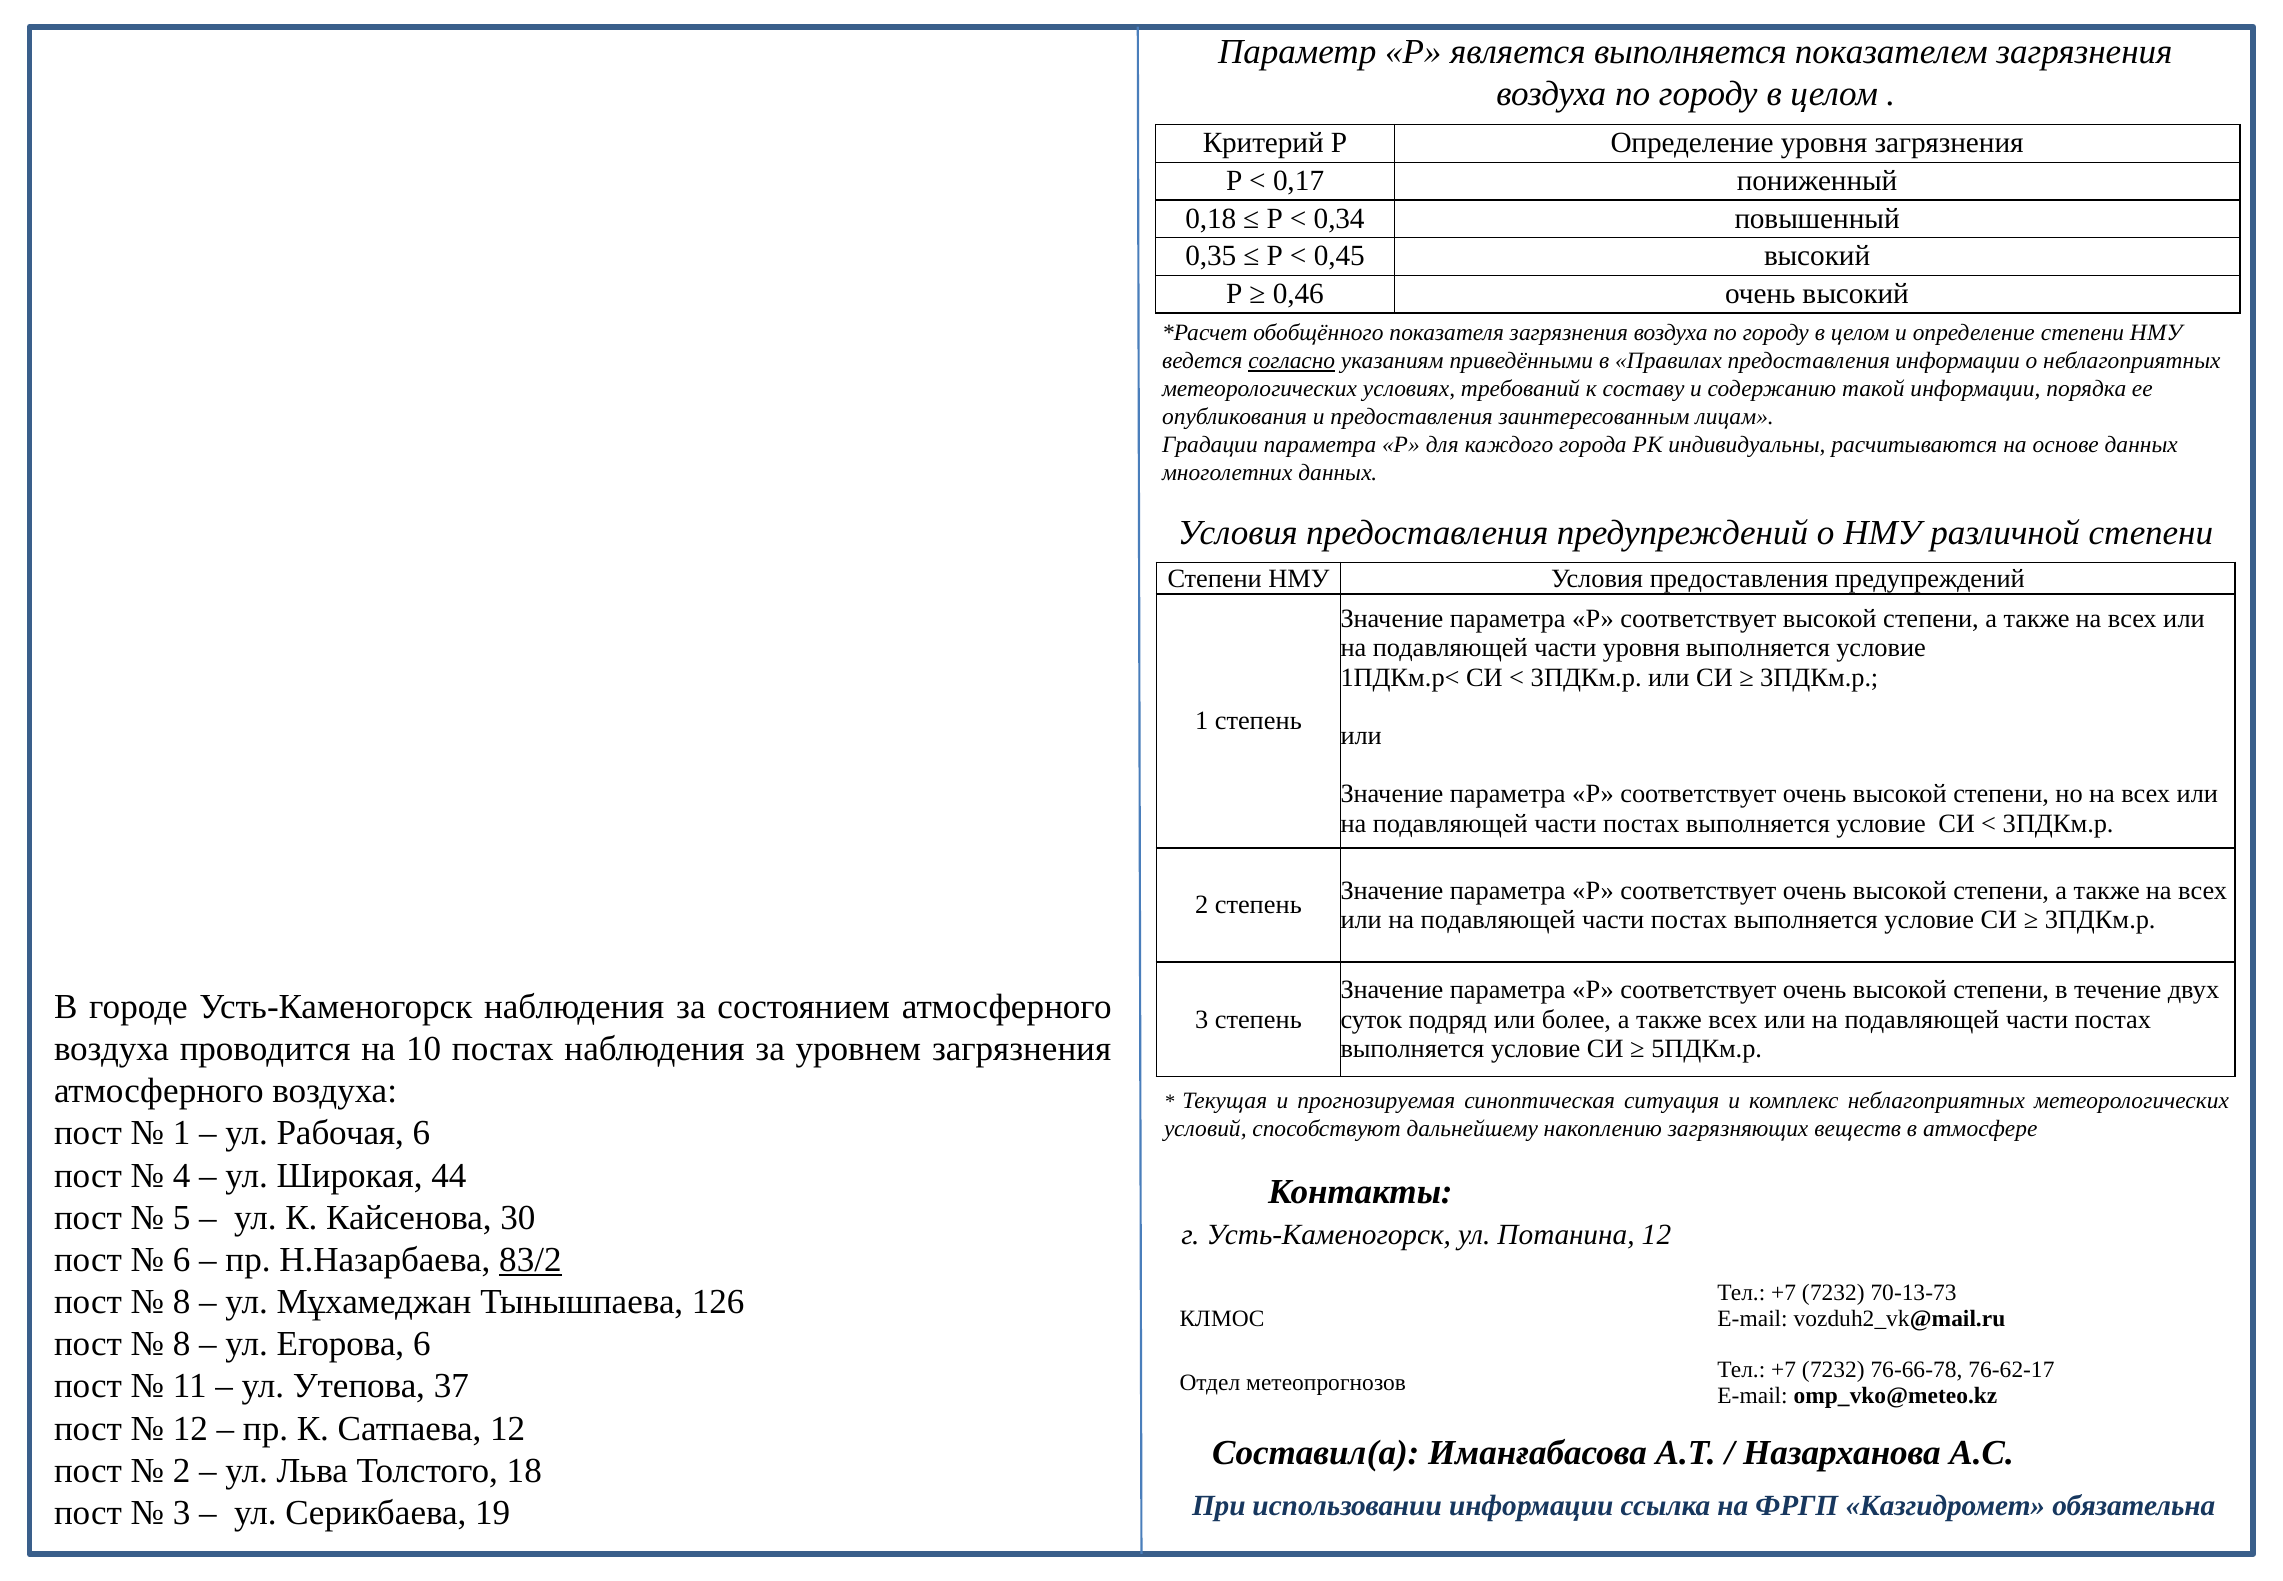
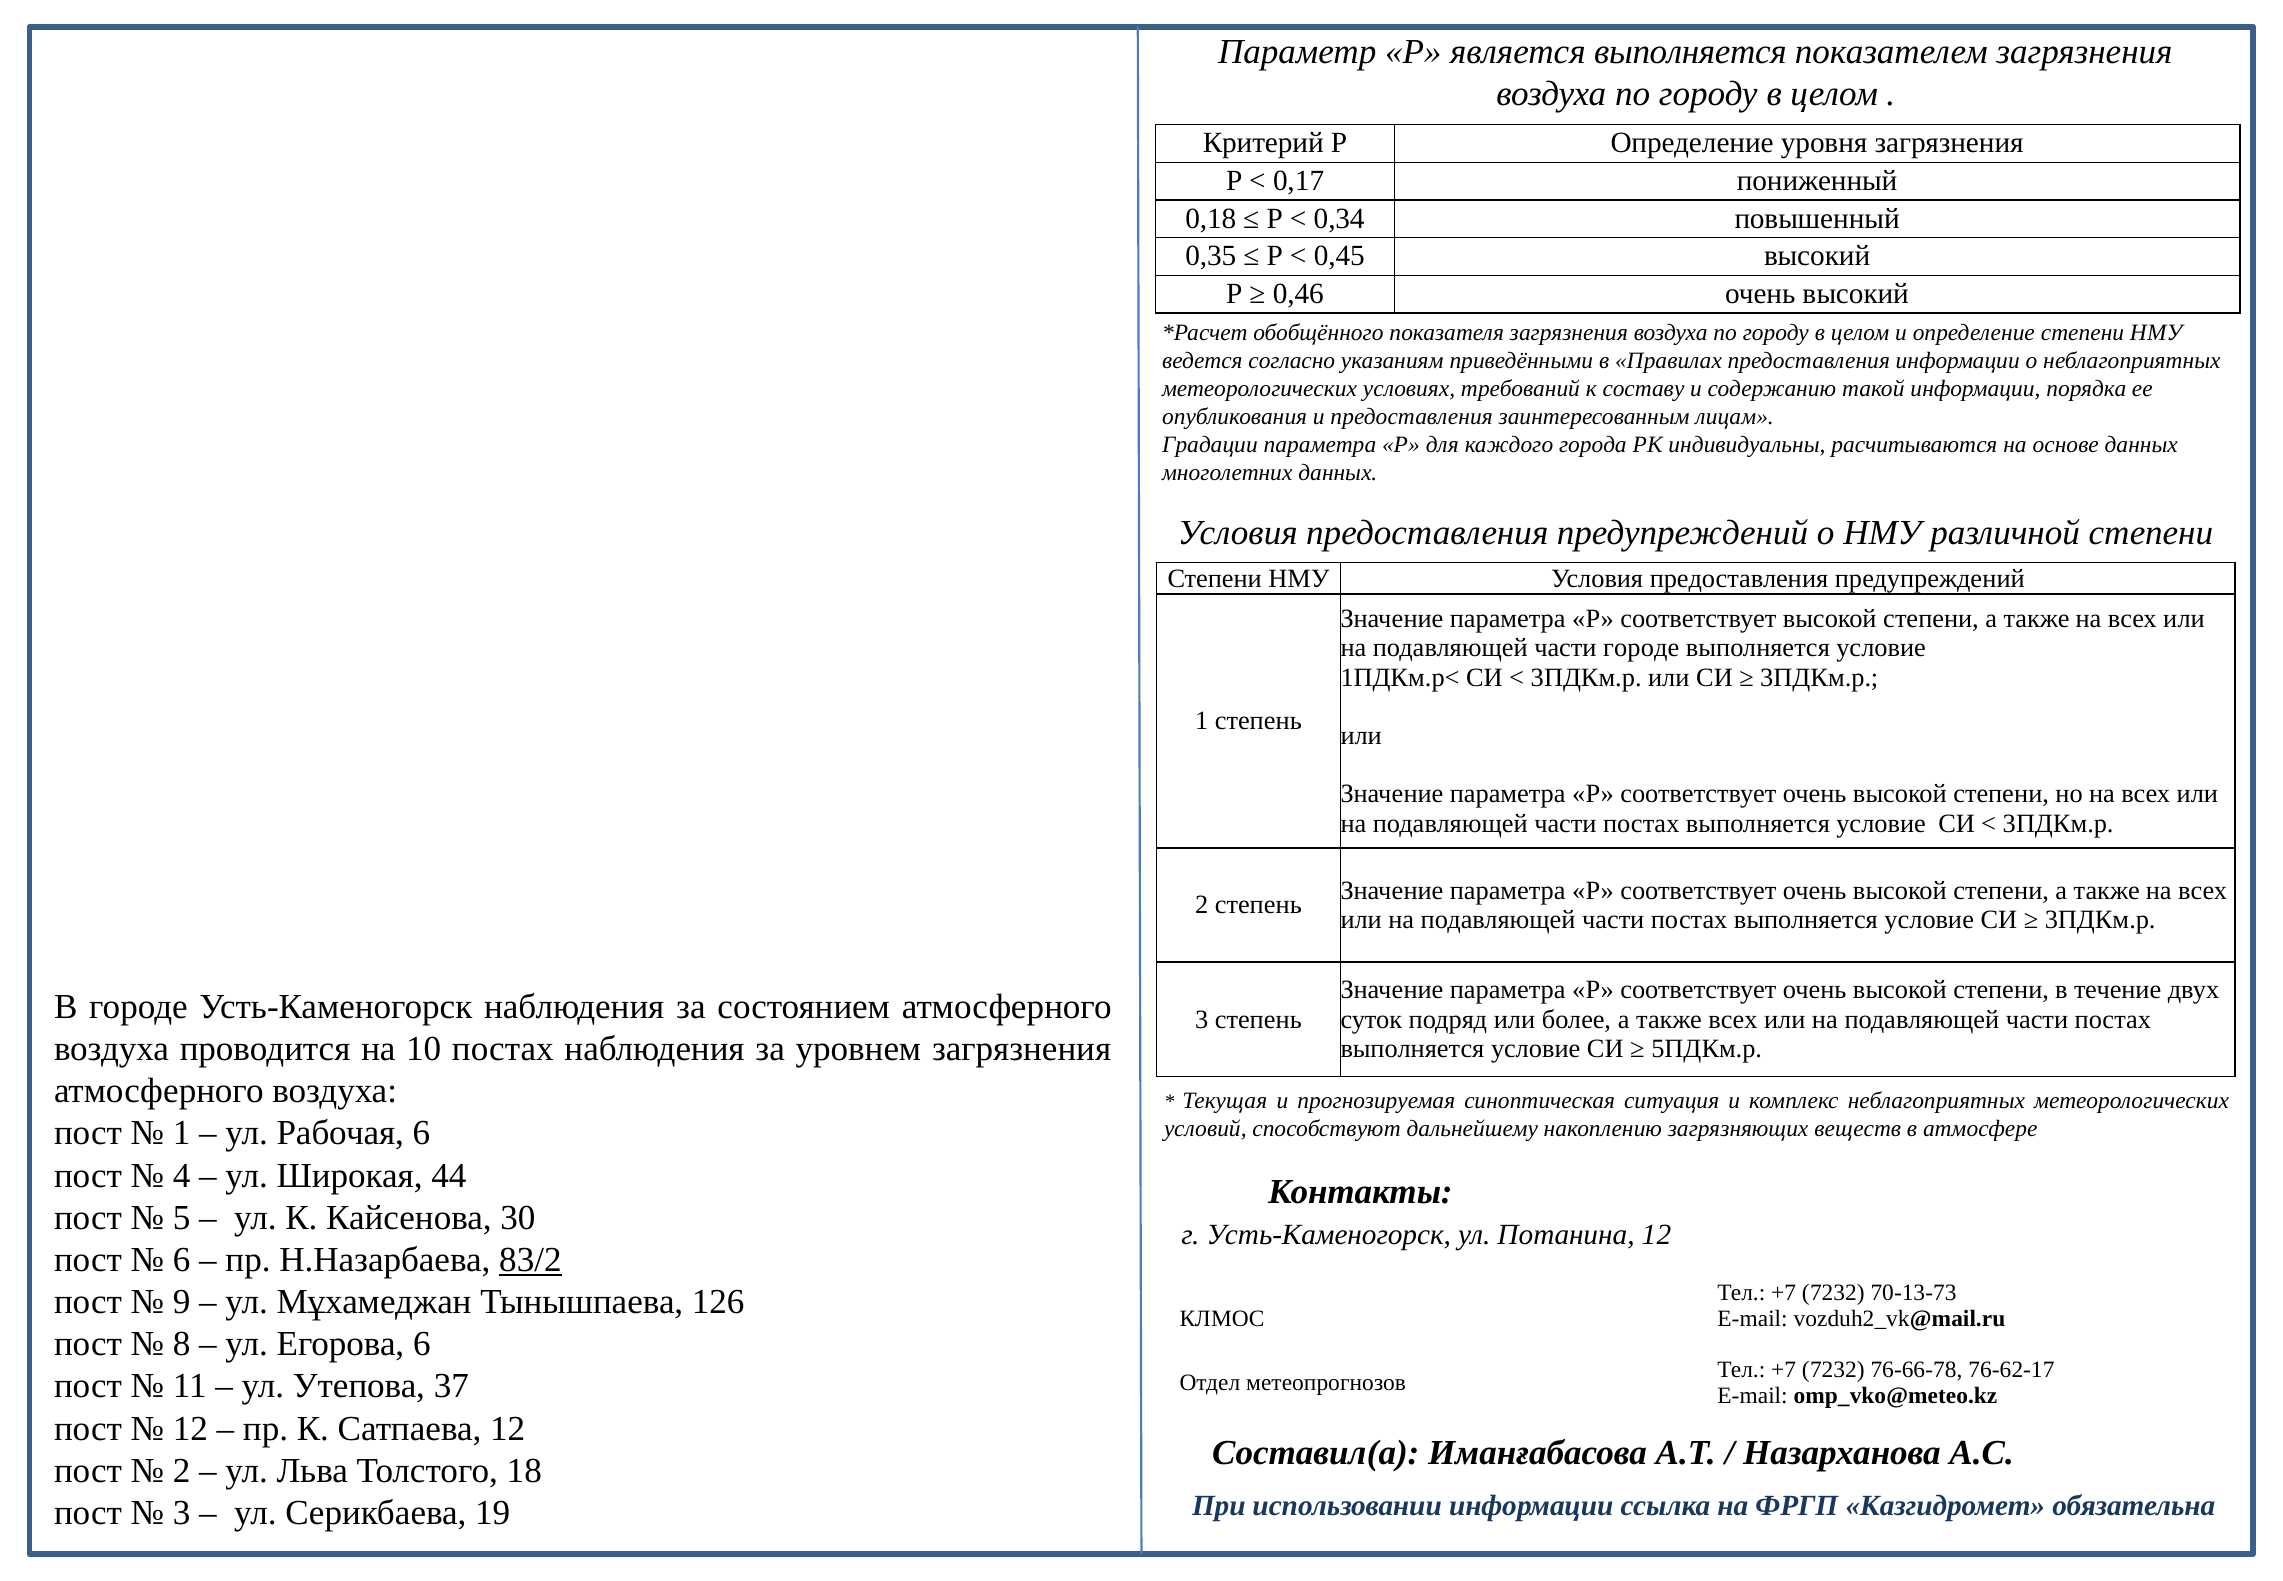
согласно underline: present -> none (1292, 361)
части уровня: уровня -> городе (1641, 648)
8: 8 -> 9 (182, 1302)
